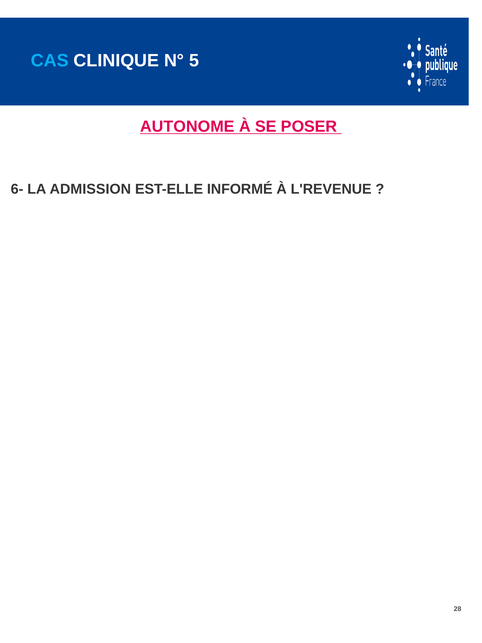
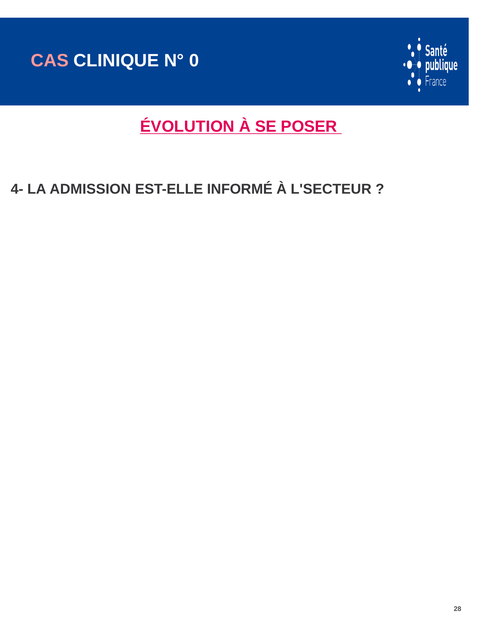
CAS colour: light blue -> pink (50, 60)
5: 5 -> 0 (194, 60)
AUTONOME: AUTONOME -> ÉVOLUTION (187, 127)
6-: 6- -> 4- (17, 189)
L'REVENUE: L'REVENUE -> L'SECTEUR (331, 189)
